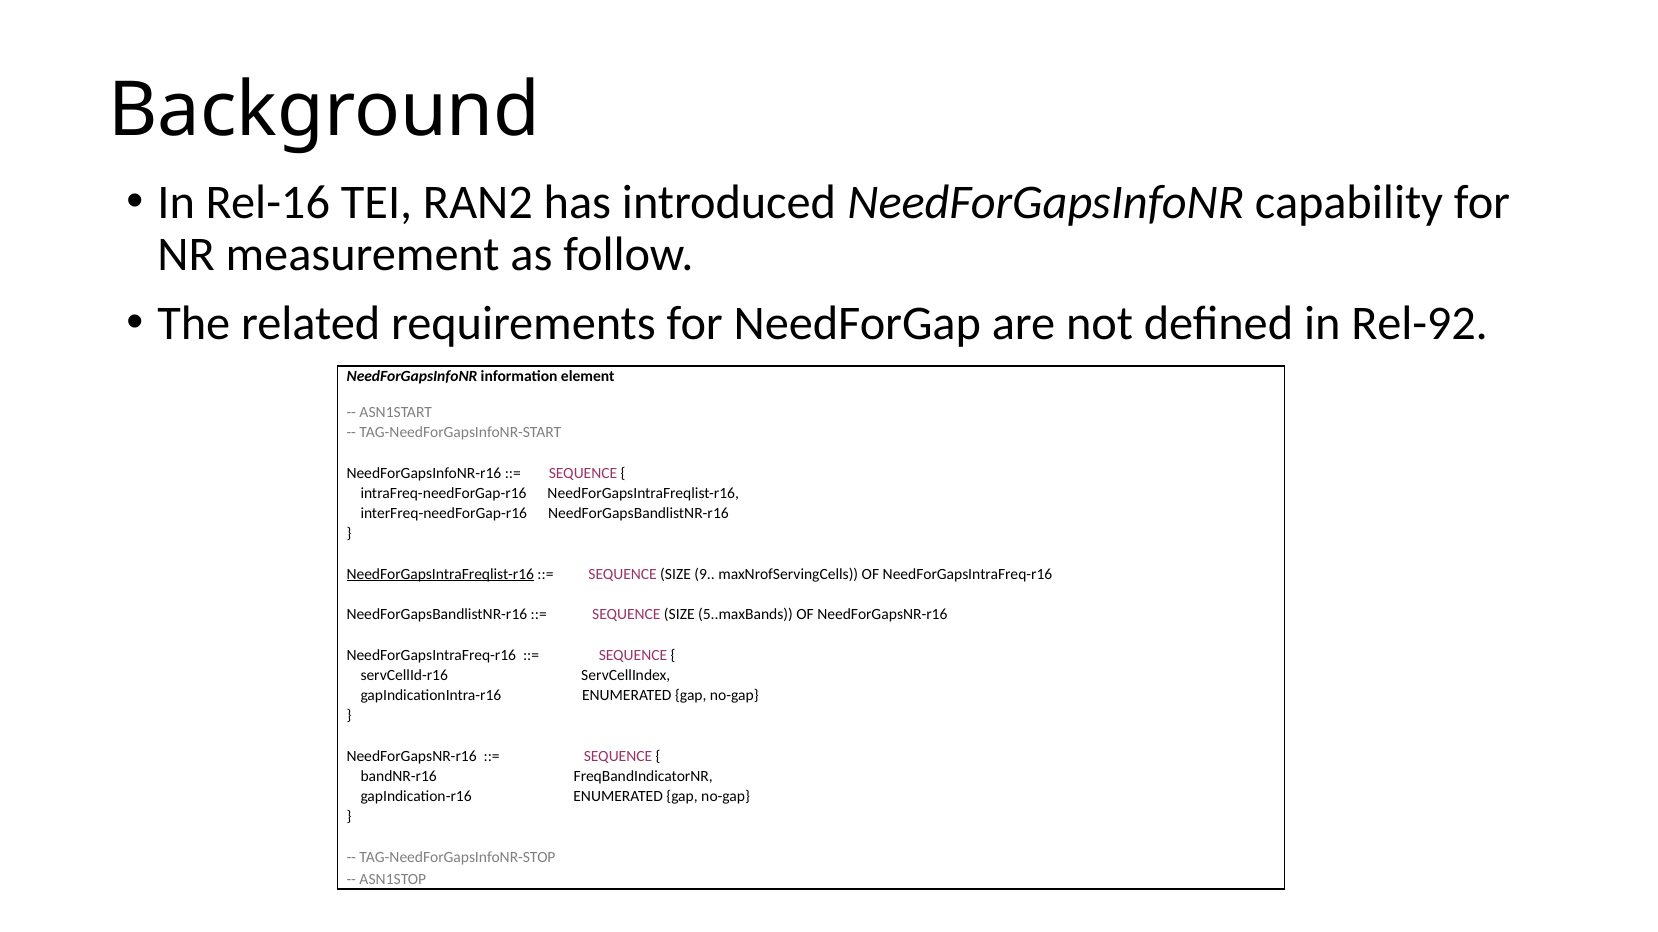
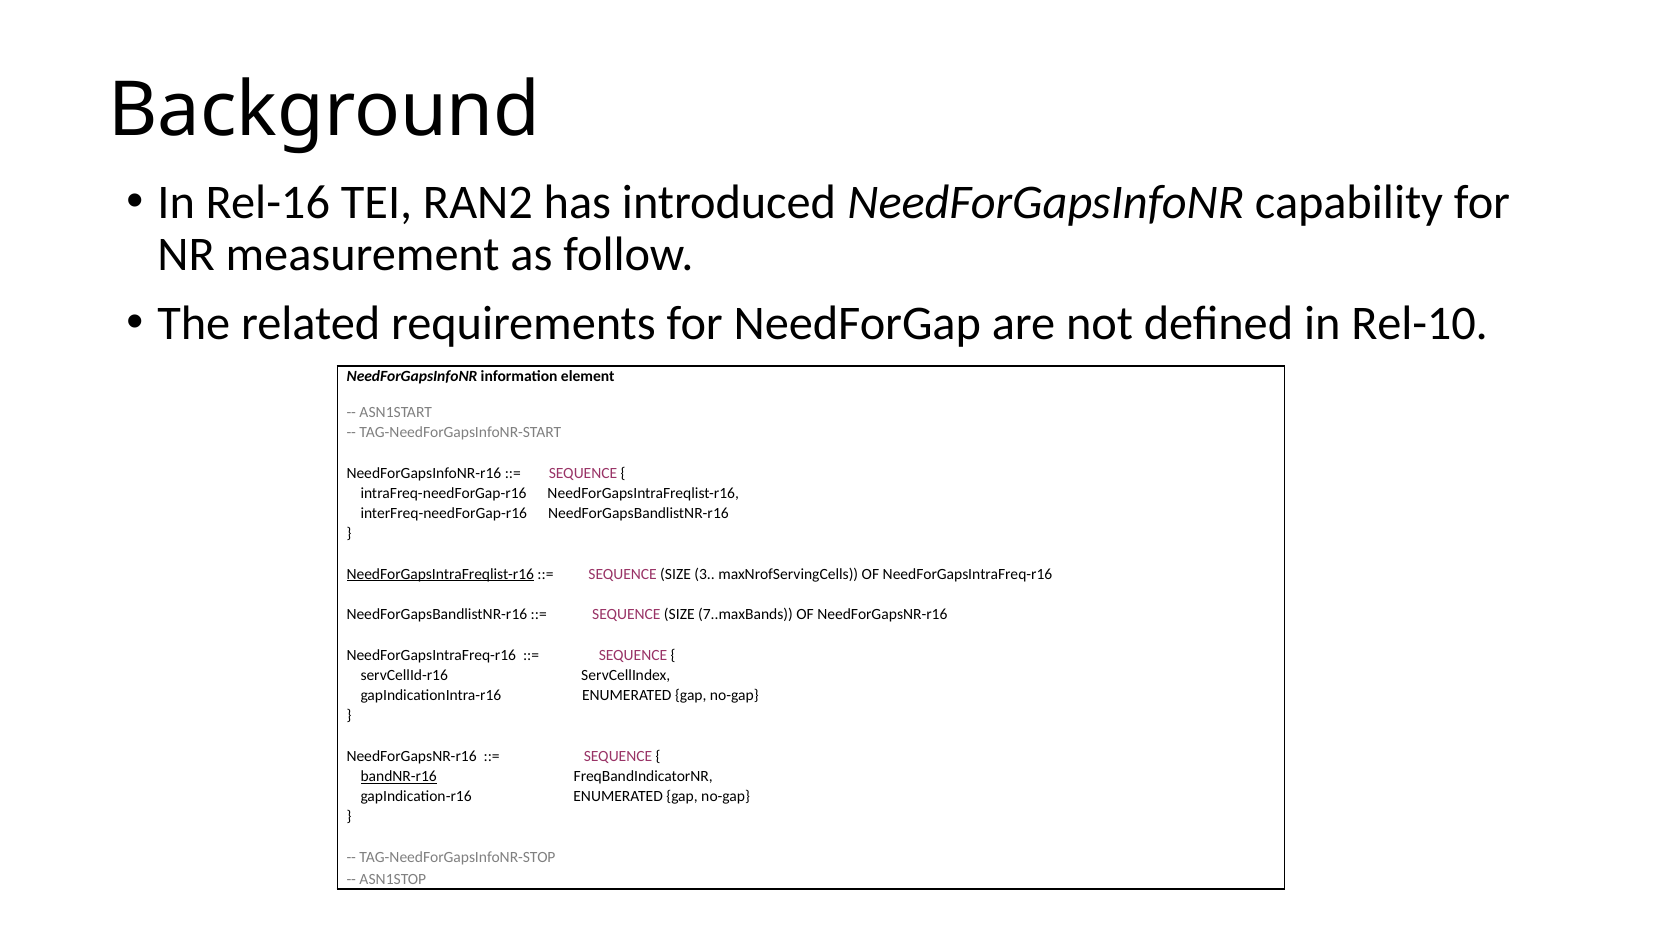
Rel-92: Rel-92 -> Rel-10 (1420, 324)
9: 9 -> 3 (705, 575)
5..maxBands: 5..maxBands -> 7..maxBands (745, 615)
bandNR-r16 underline: none -> present (399, 777)
